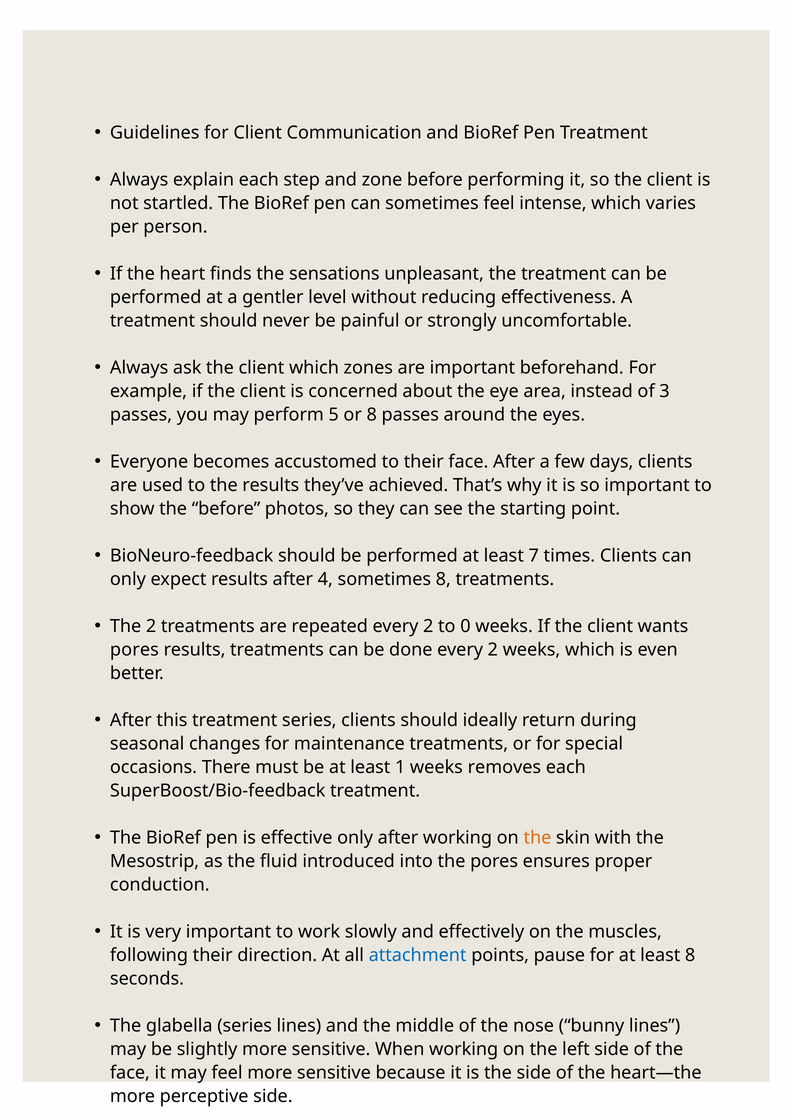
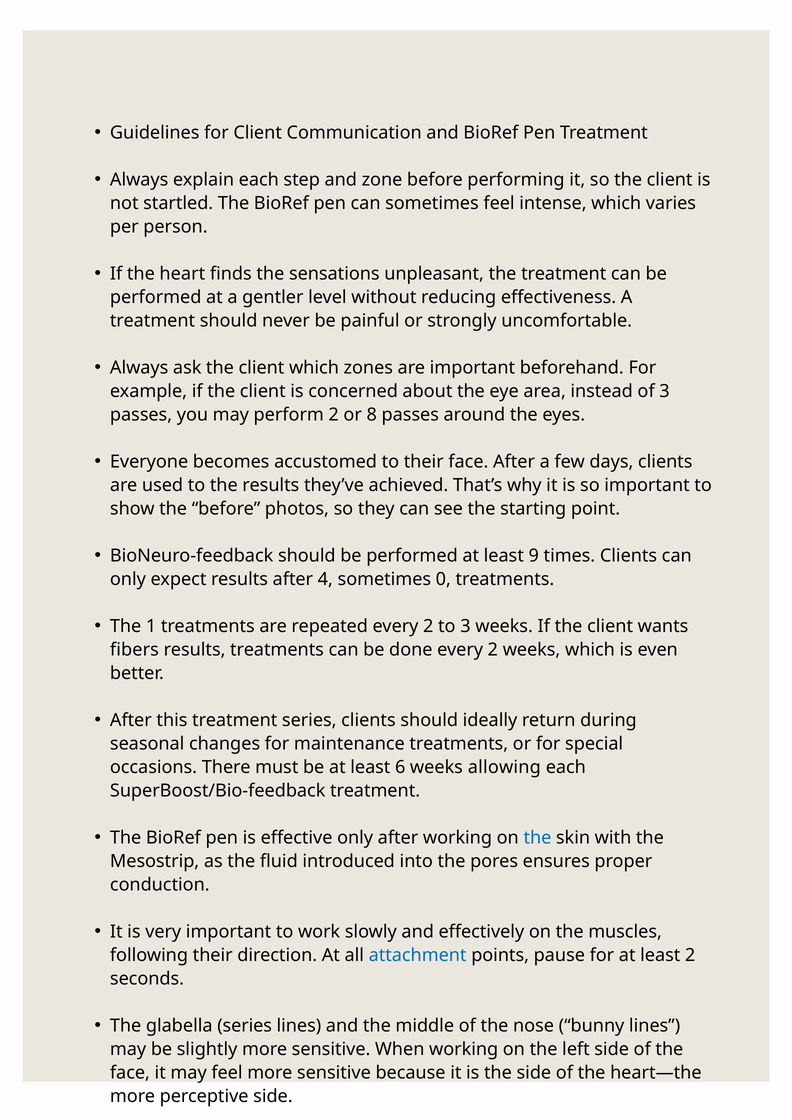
perform 5: 5 -> 2 (334, 415)
7: 7 -> 9 (534, 556)
sometimes 8: 8 -> 0 (443, 580)
The 2: 2 -> 1 (151, 627)
to 0: 0 -> 3 (465, 627)
pores: pores -> fibers (134, 650)
1: 1 -> 6 (400, 768)
removes: removes -> allowing (504, 768)
the colour: orange -> blue (537, 838)
least 8: 8 -> 2 (690, 956)
